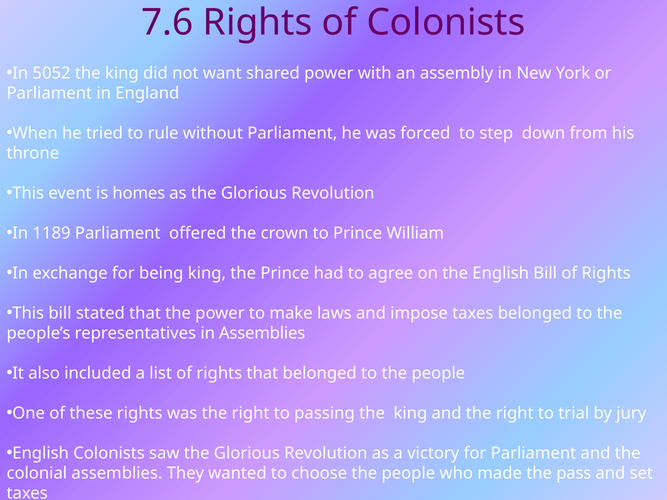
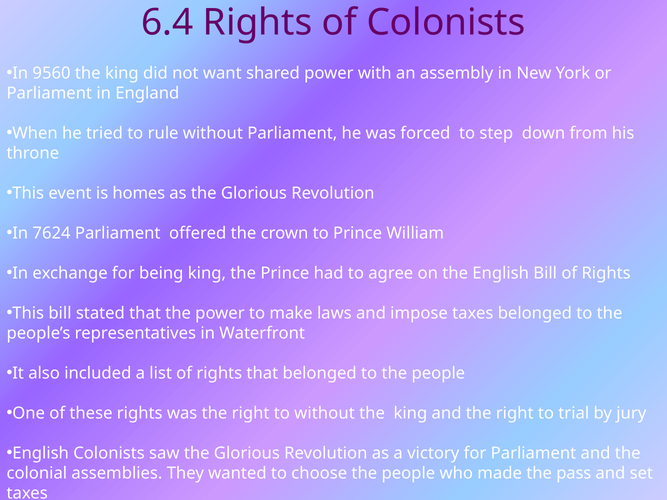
7.6: 7.6 -> 6.4 (167, 22)
5052: 5052 -> 9560 (52, 73)
1189: 1189 -> 7624 (52, 233)
in Assemblies: Assemblies -> Waterfront (262, 333)
to passing: passing -> without (324, 413)
